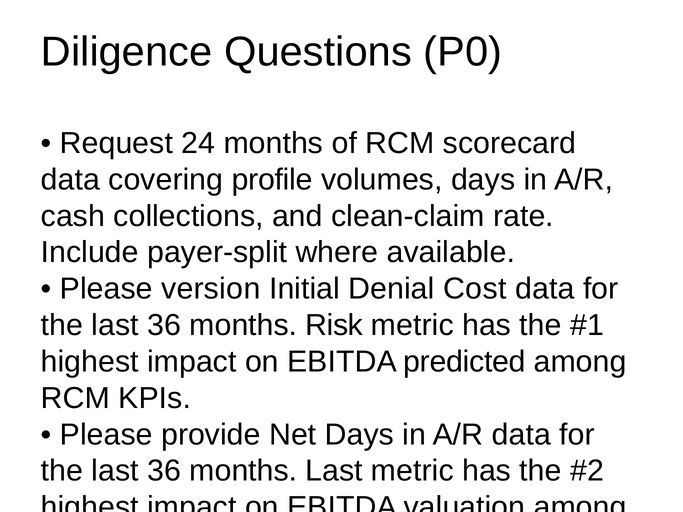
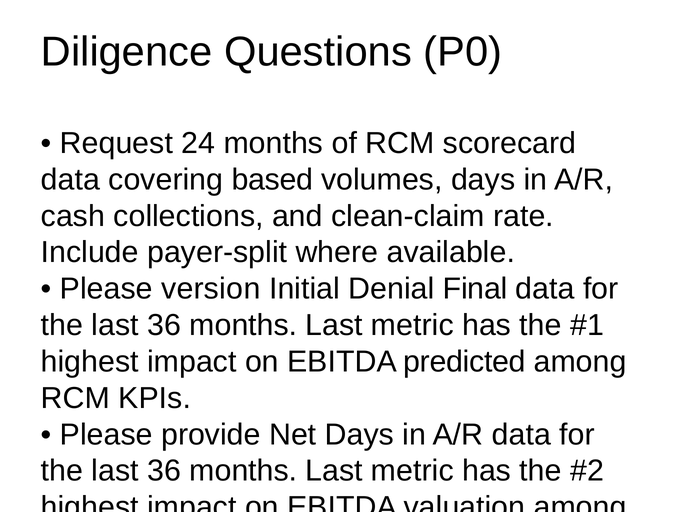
profile: profile -> based (272, 180)
Denial Cost: Cost -> Final (475, 289)
Risk: Risk -> Last (334, 325)
